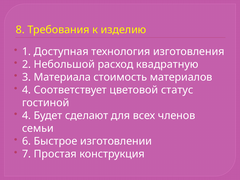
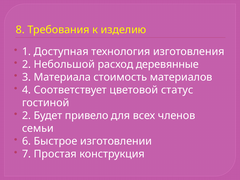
квадратную: квадратную -> деревянные (167, 64)
4: 4 -> 2 (27, 116)
сделают: сделают -> привело (87, 116)
